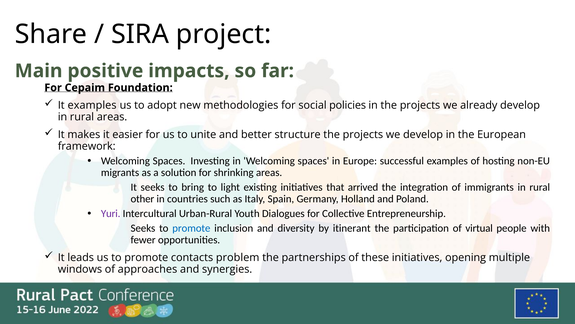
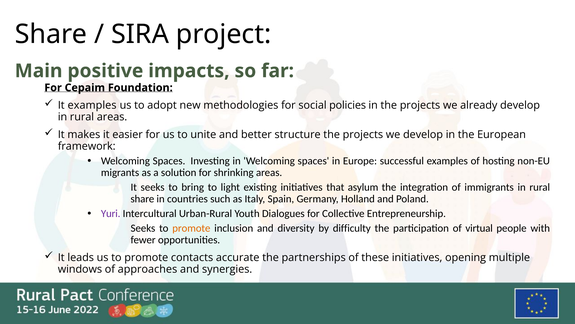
arrived: arrived -> asylum (363, 187)
other: other -> share (142, 199)
promote colour: blue -> orange (191, 228)
itinerant: itinerant -> difficulty (352, 228)
problem: problem -> accurate (238, 257)
